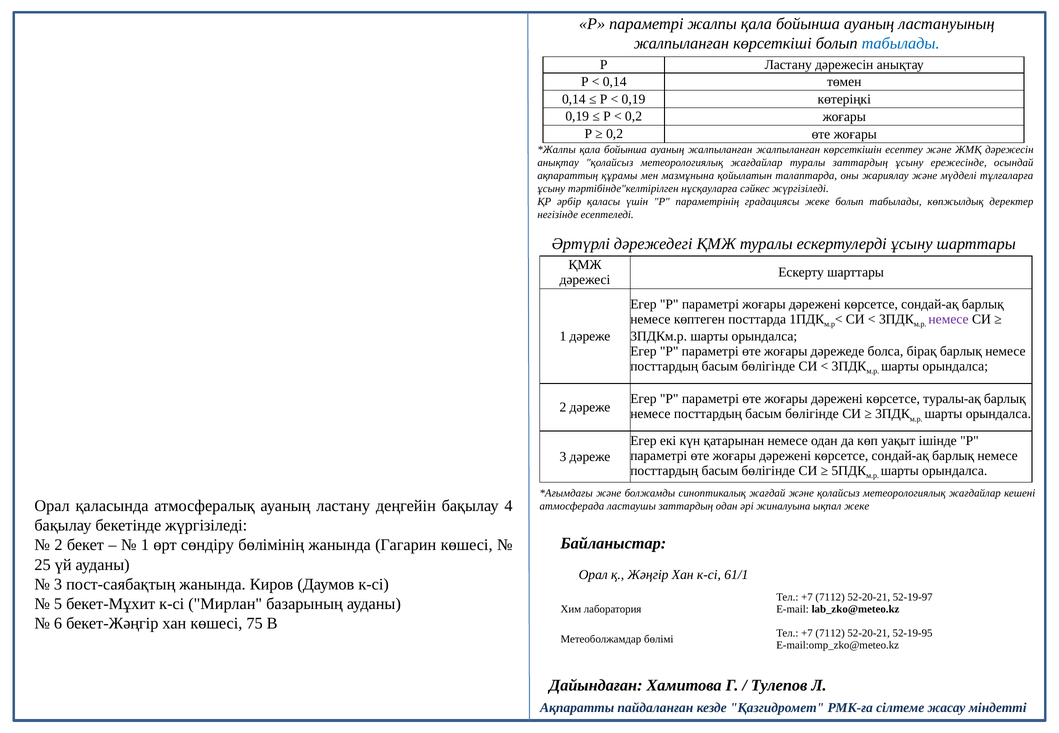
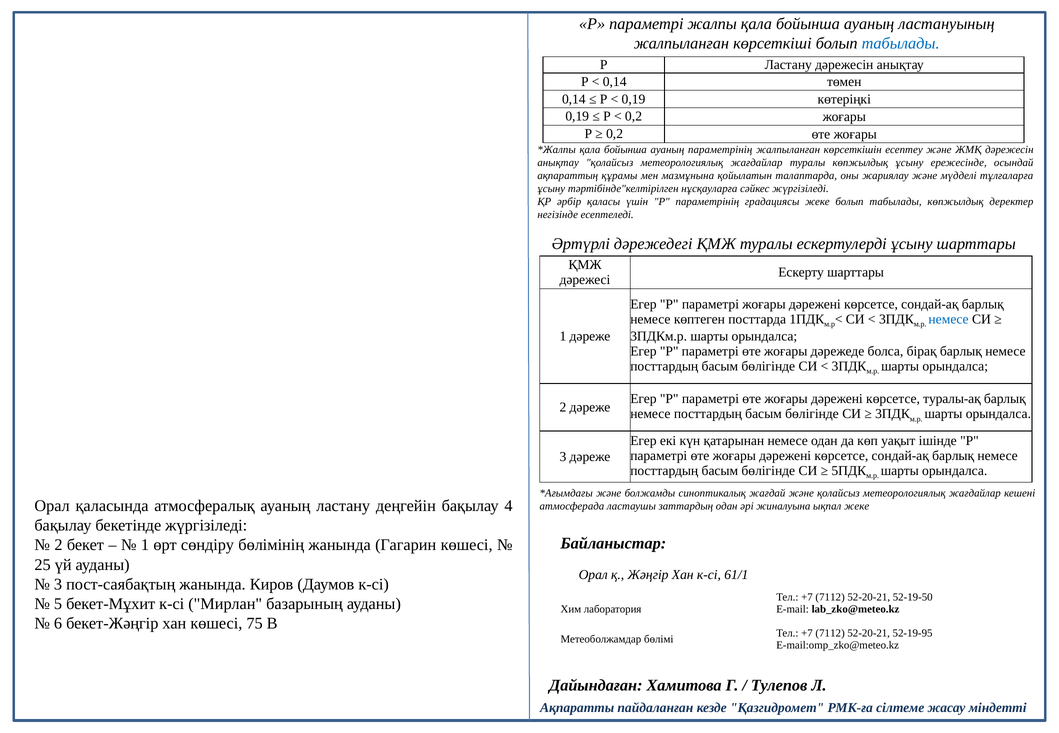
ауаның жалпыланған: жалпыланған -> параметрінің (720, 150)
туралы заттардың: заттардың -> көпжылдық (860, 163)
немесе colour: purple -> blue (949, 319)
52-19-97: 52-19-97 -> 52-19-50 (913, 597)
